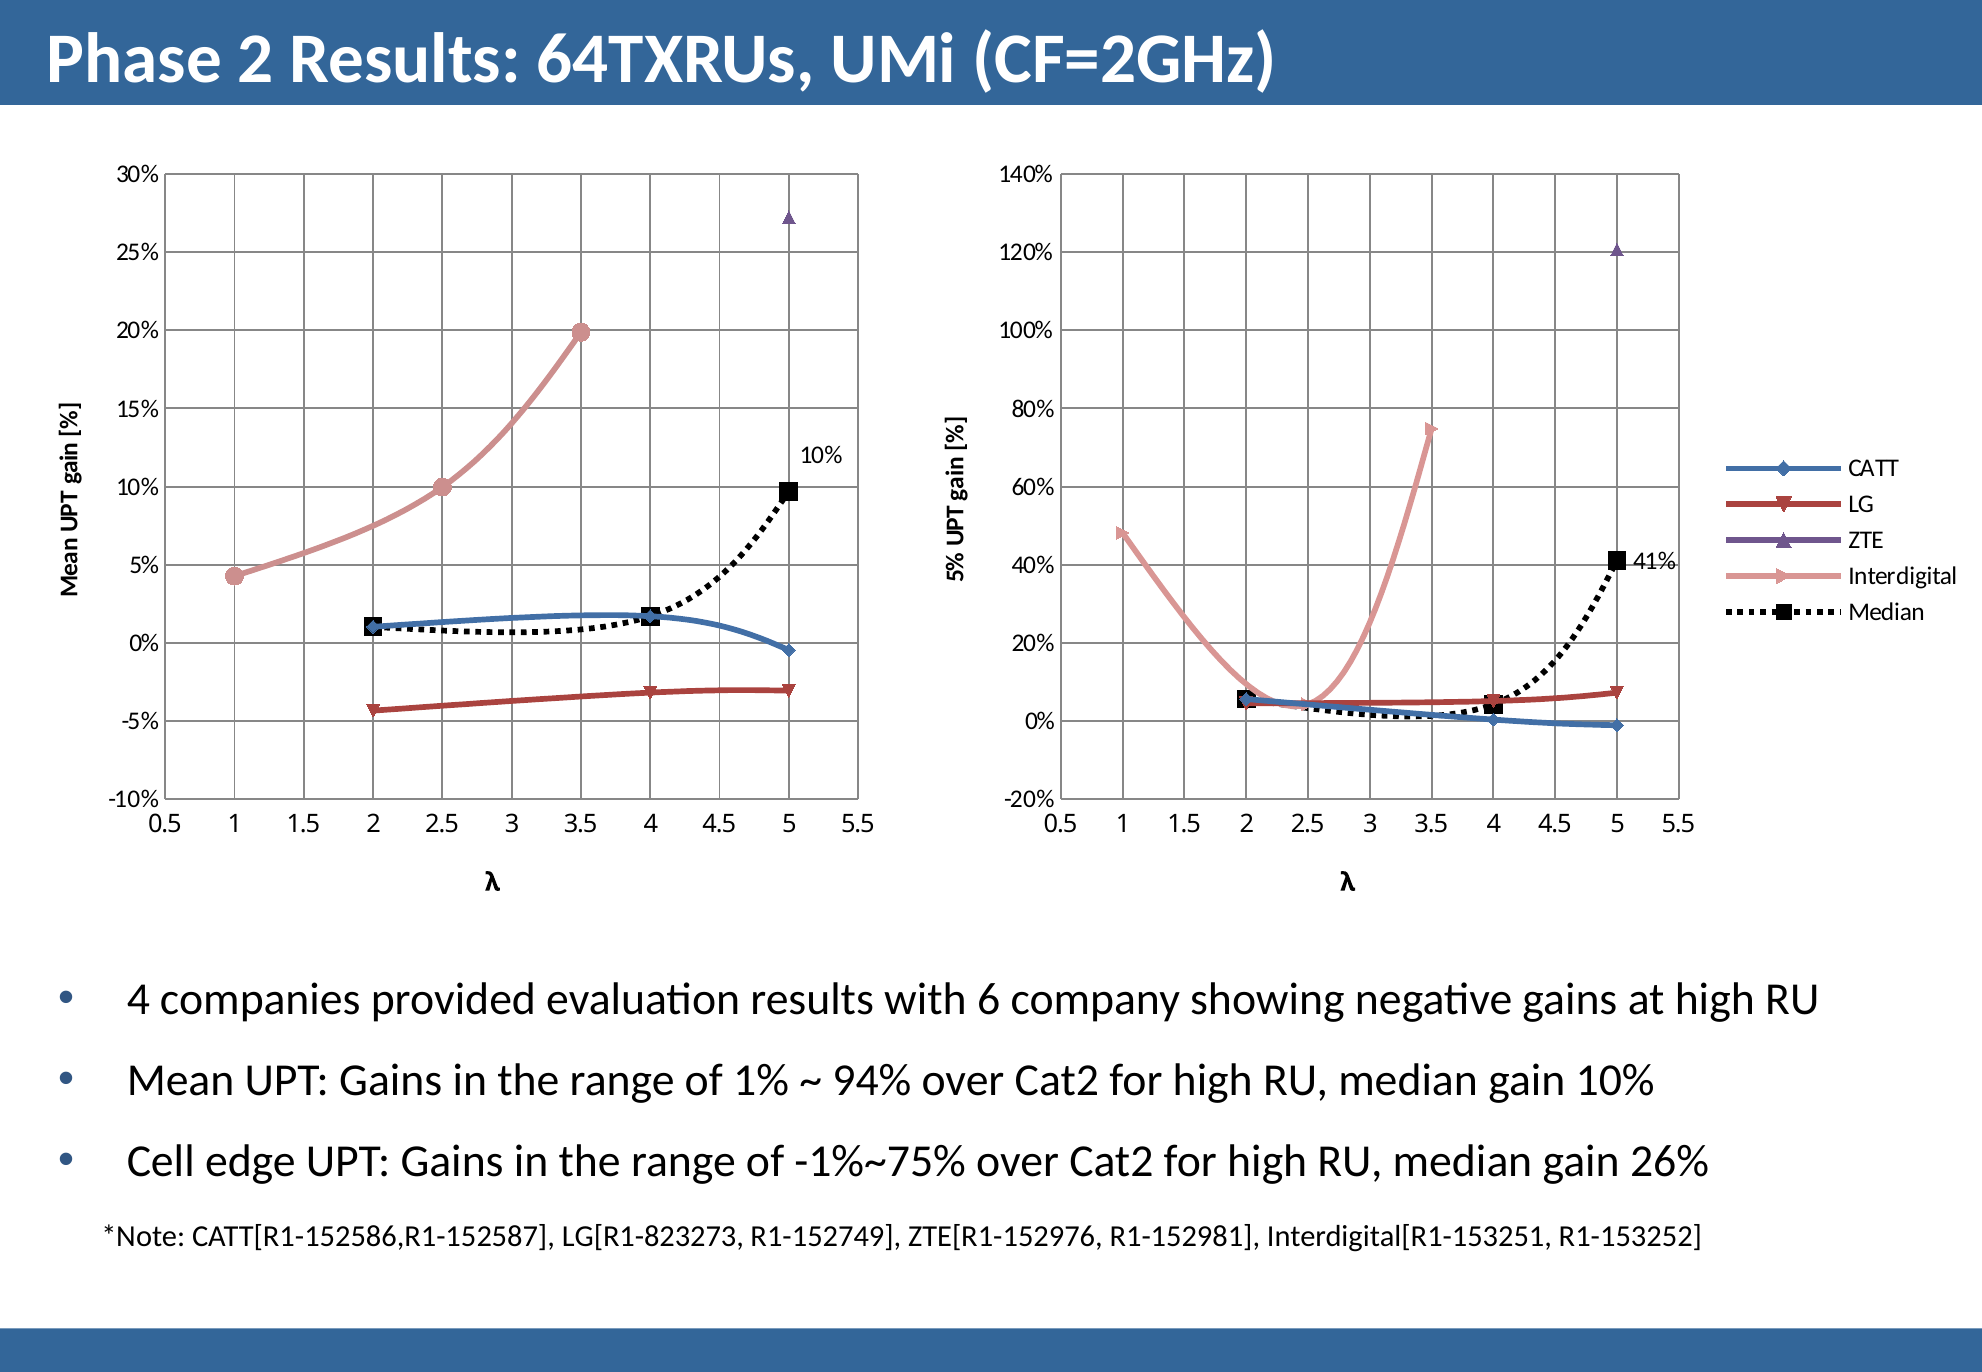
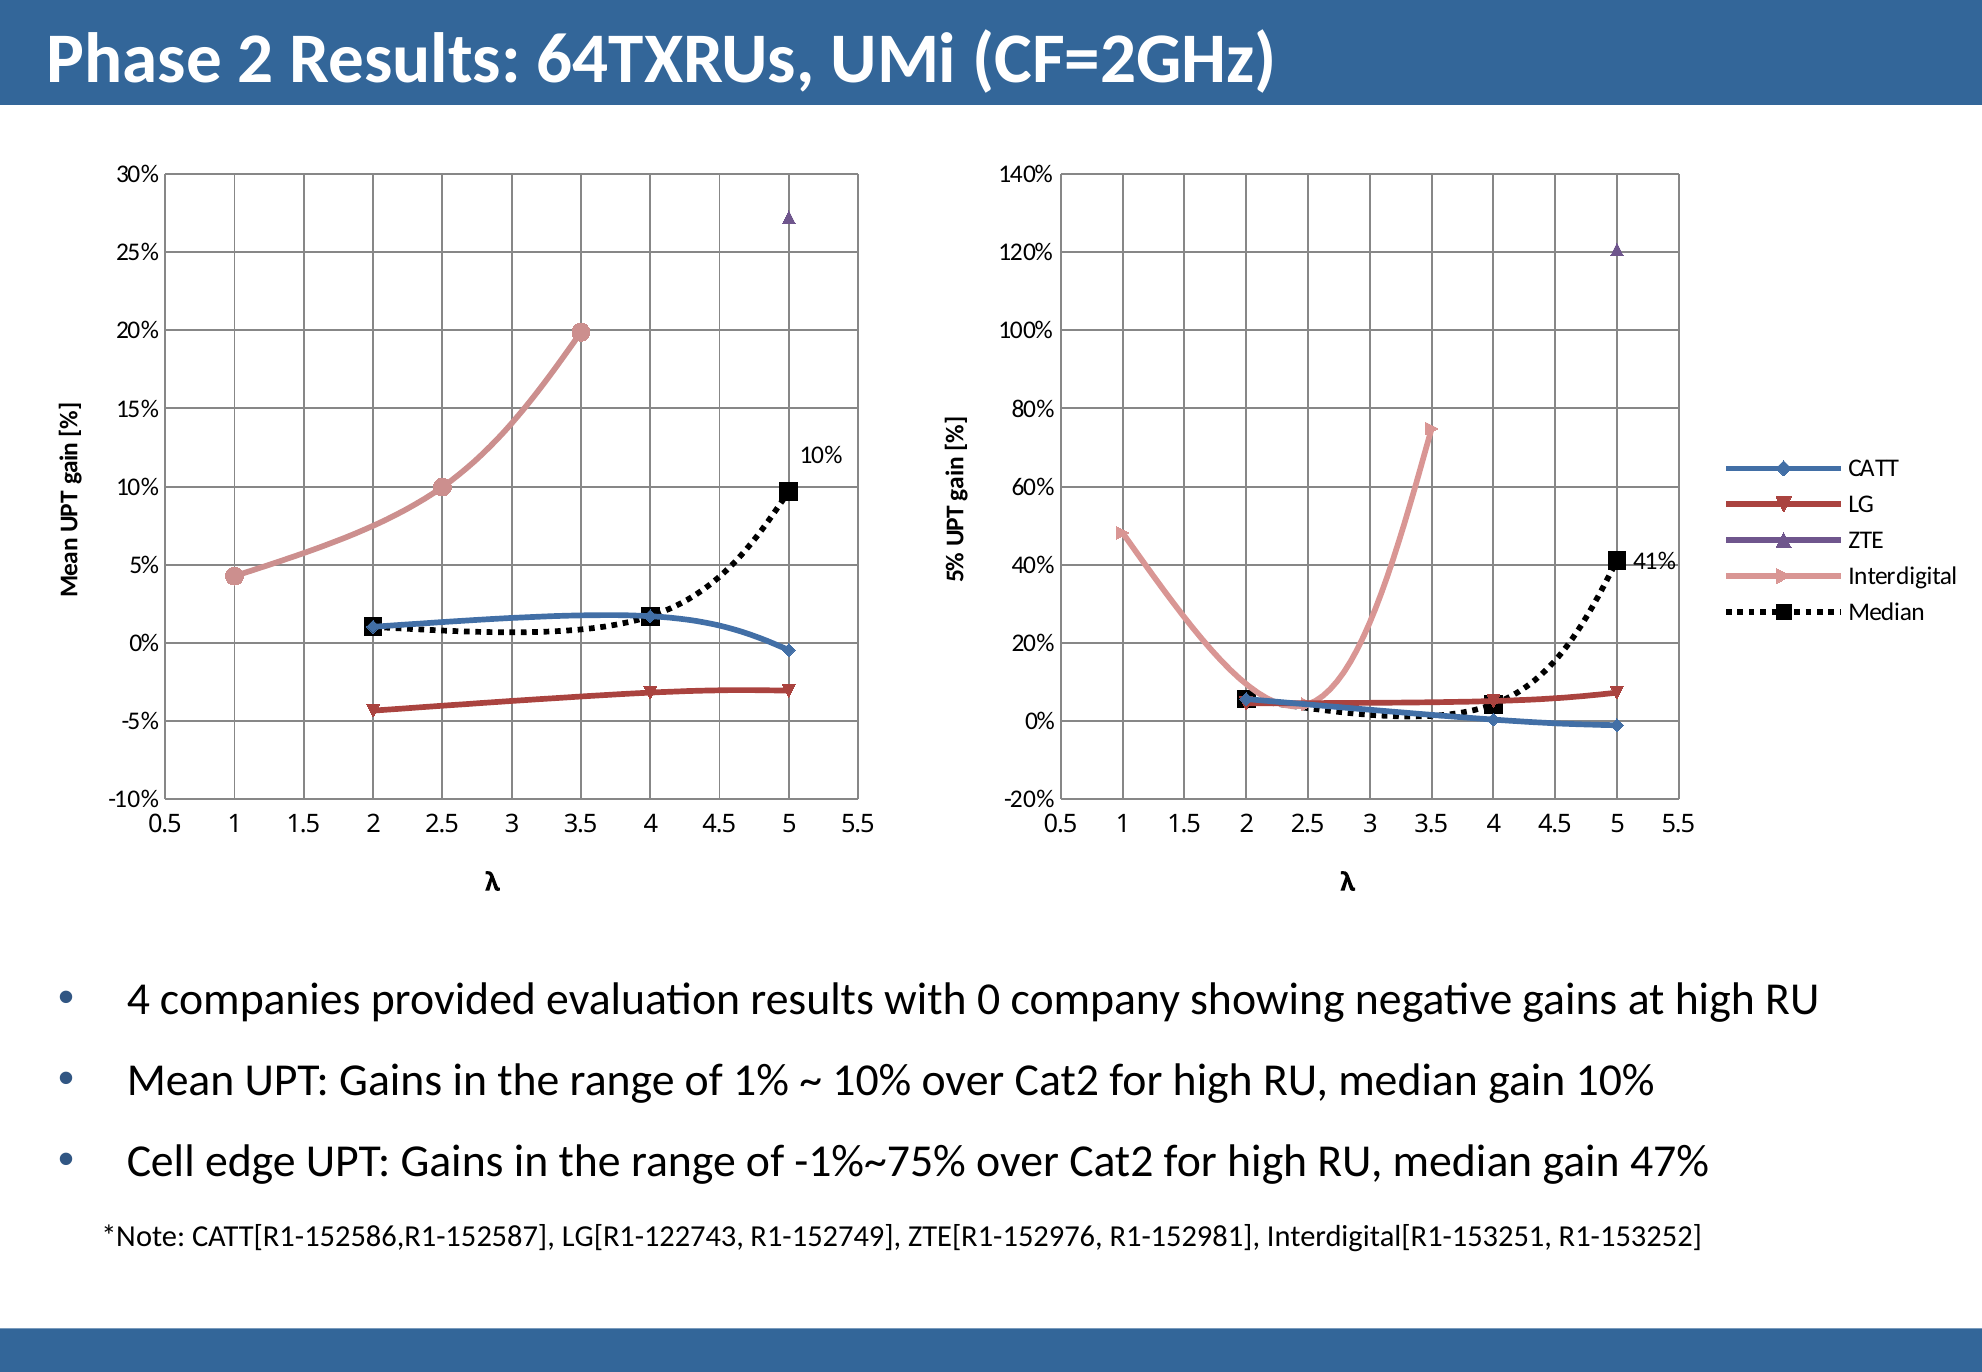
with 6: 6 -> 0 (989, 999)
94%: 94% -> 10% (872, 1081)
26%: 26% -> 47% (1670, 1162)
LG[R1-823273: LG[R1-823273 -> LG[R1-122743 (653, 1236)
